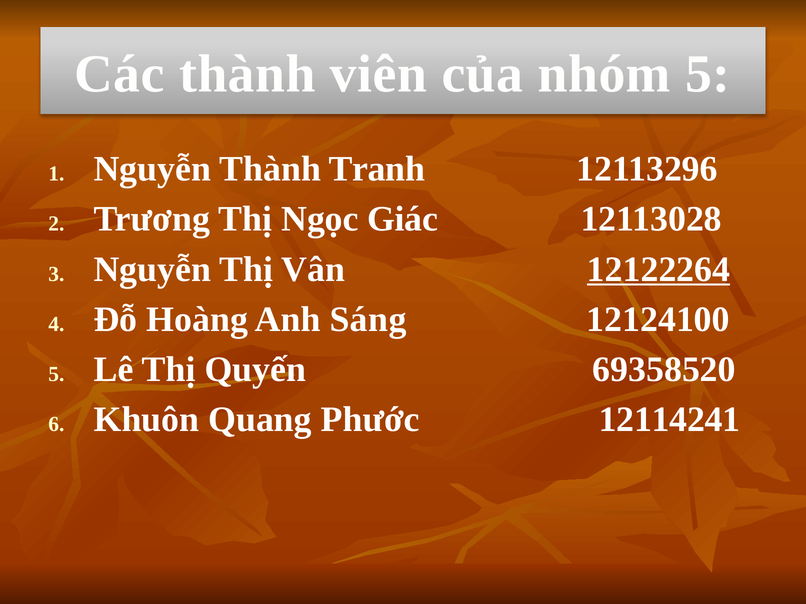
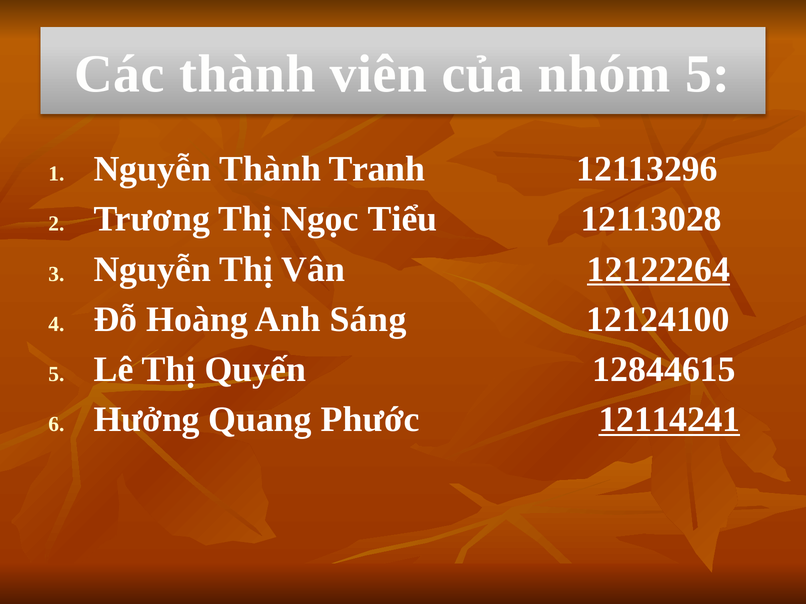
Giác: Giác -> Tiểu (402, 219)
69358520: 69358520 -> 12844615 (664, 370)
Khuôn: Khuôn -> Hưởng (147, 420)
12114241 underline: none -> present (670, 420)
